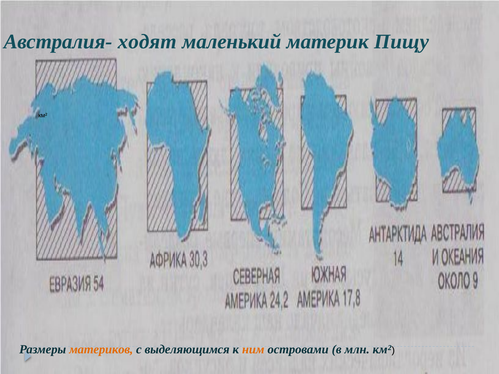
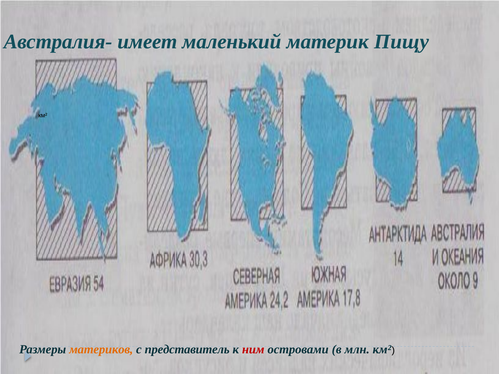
ходят: ходят -> имеет (147, 42)
выделяющимся: выделяющимся -> представитель (187, 350)
ним colour: orange -> red (253, 350)
